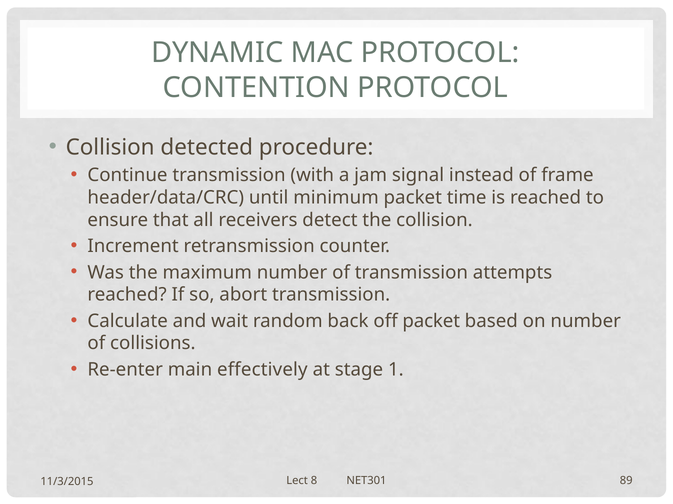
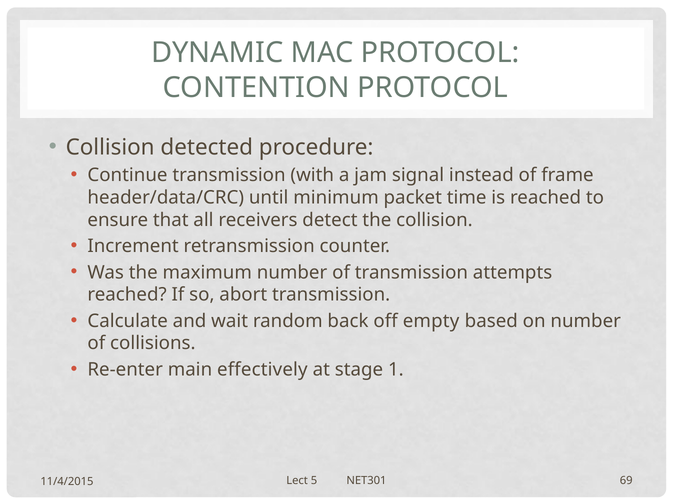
off packet: packet -> empty (431, 321)
8: 8 -> 5 (314, 481)
89: 89 -> 69 (626, 481)
11/3/2015: 11/3/2015 -> 11/4/2015 (67, 482)
